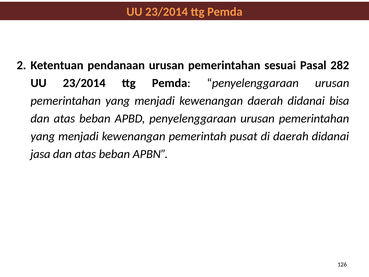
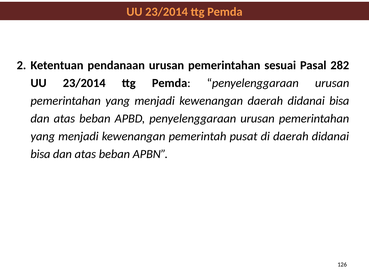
jasa: jasa -> bisa (40, 154)
